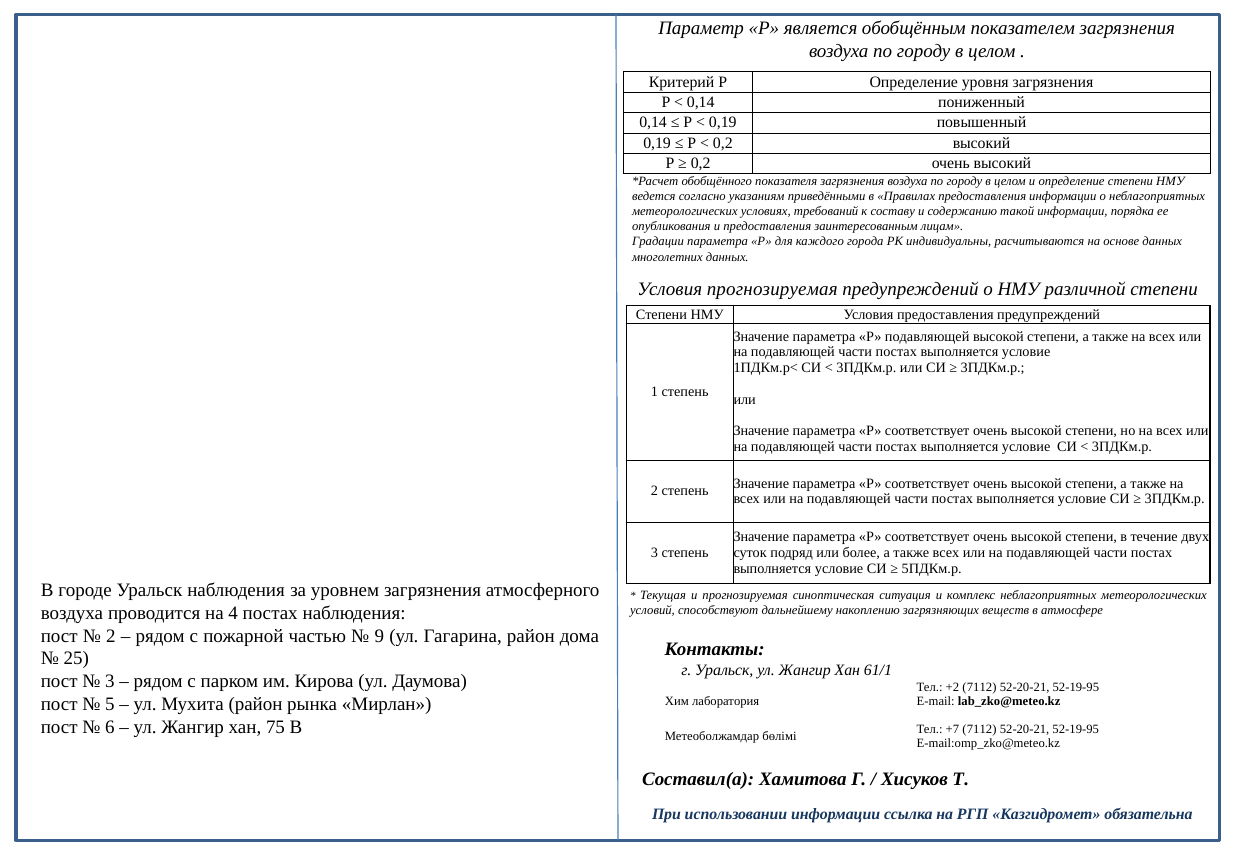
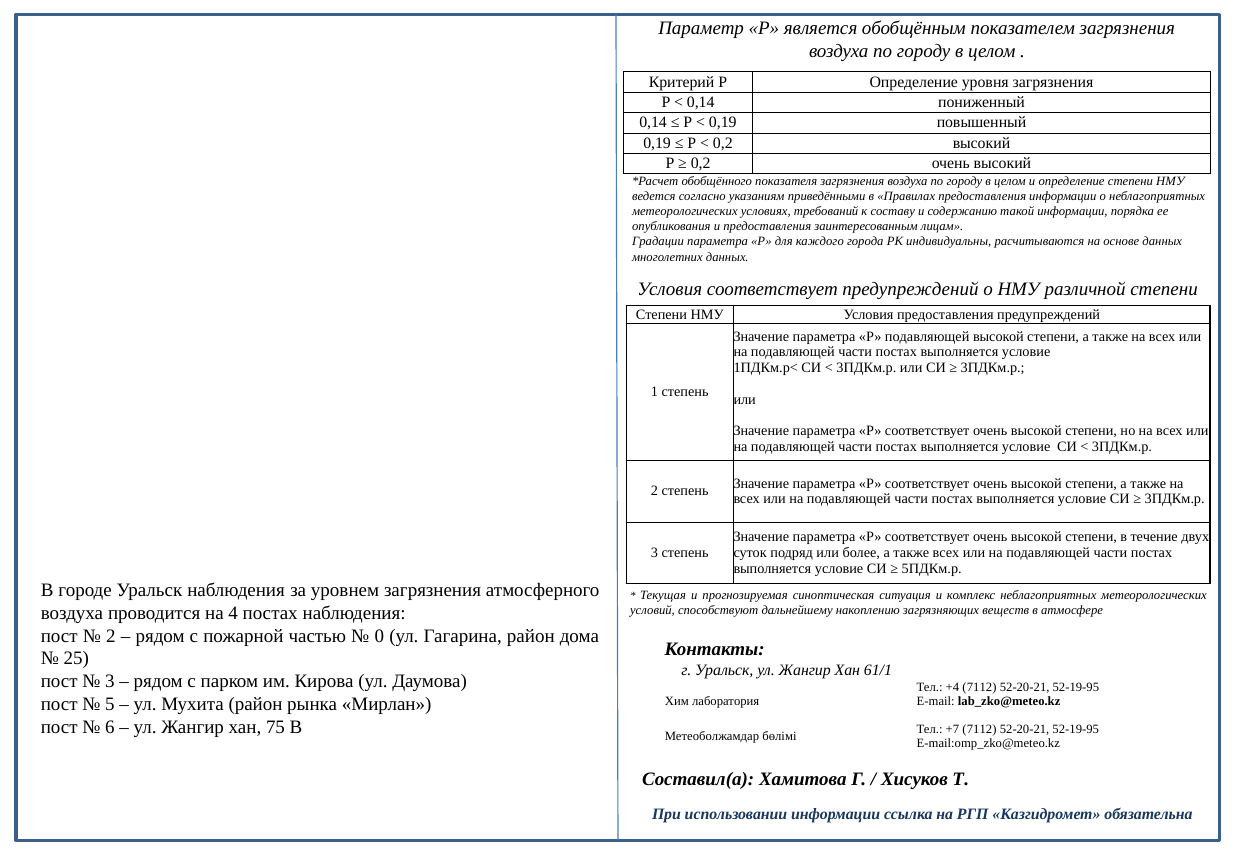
Условия прогнозируемая: прогнозируемая -> соответствует (772, 289)
9: 9 -> 0 (379, 636)
+2: +2 -> +4 (952, 688)
